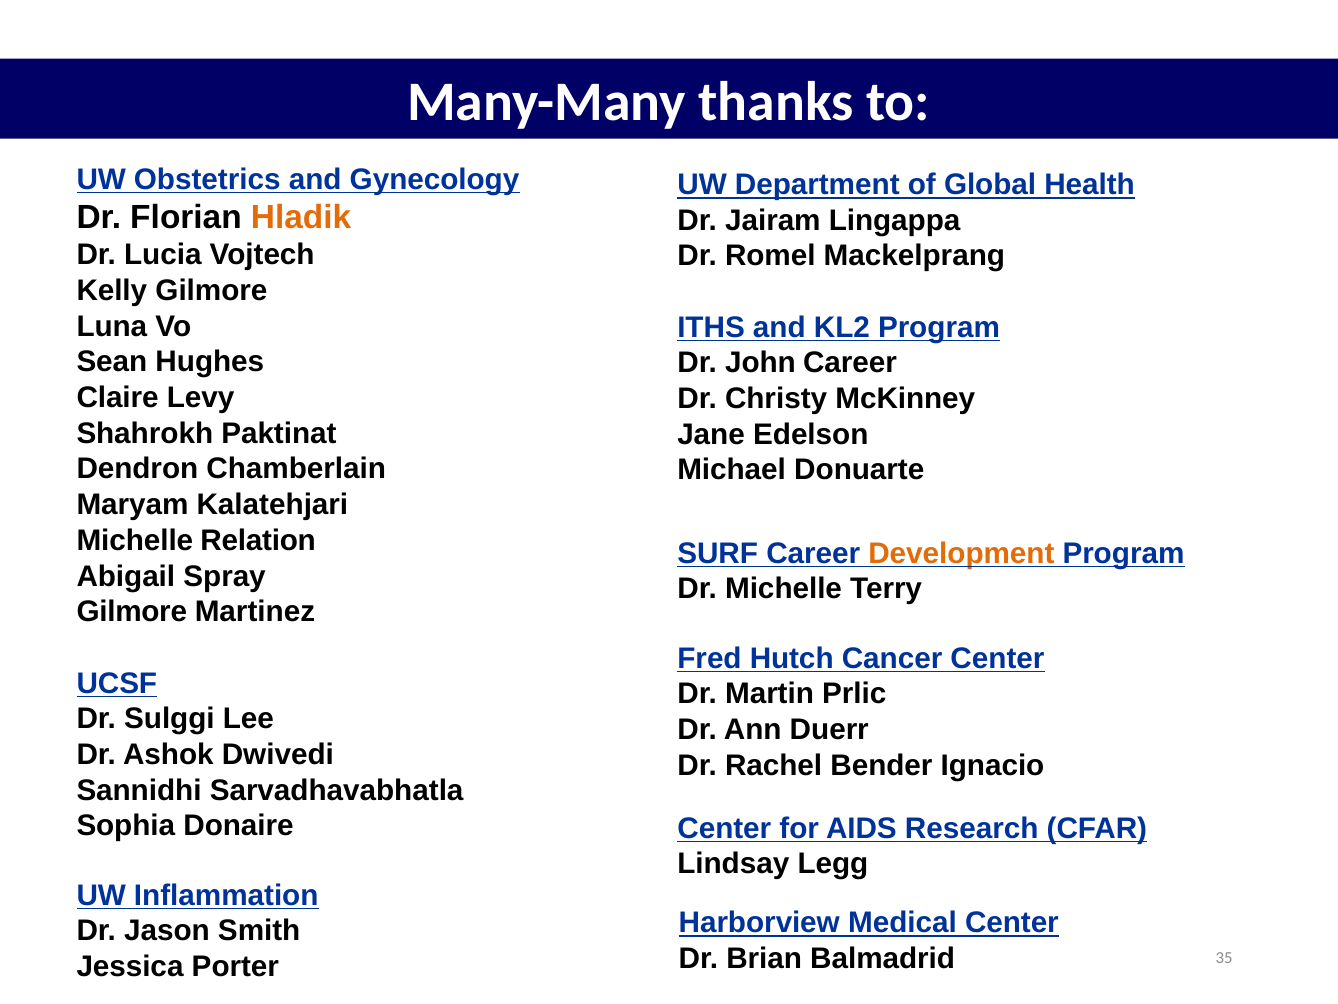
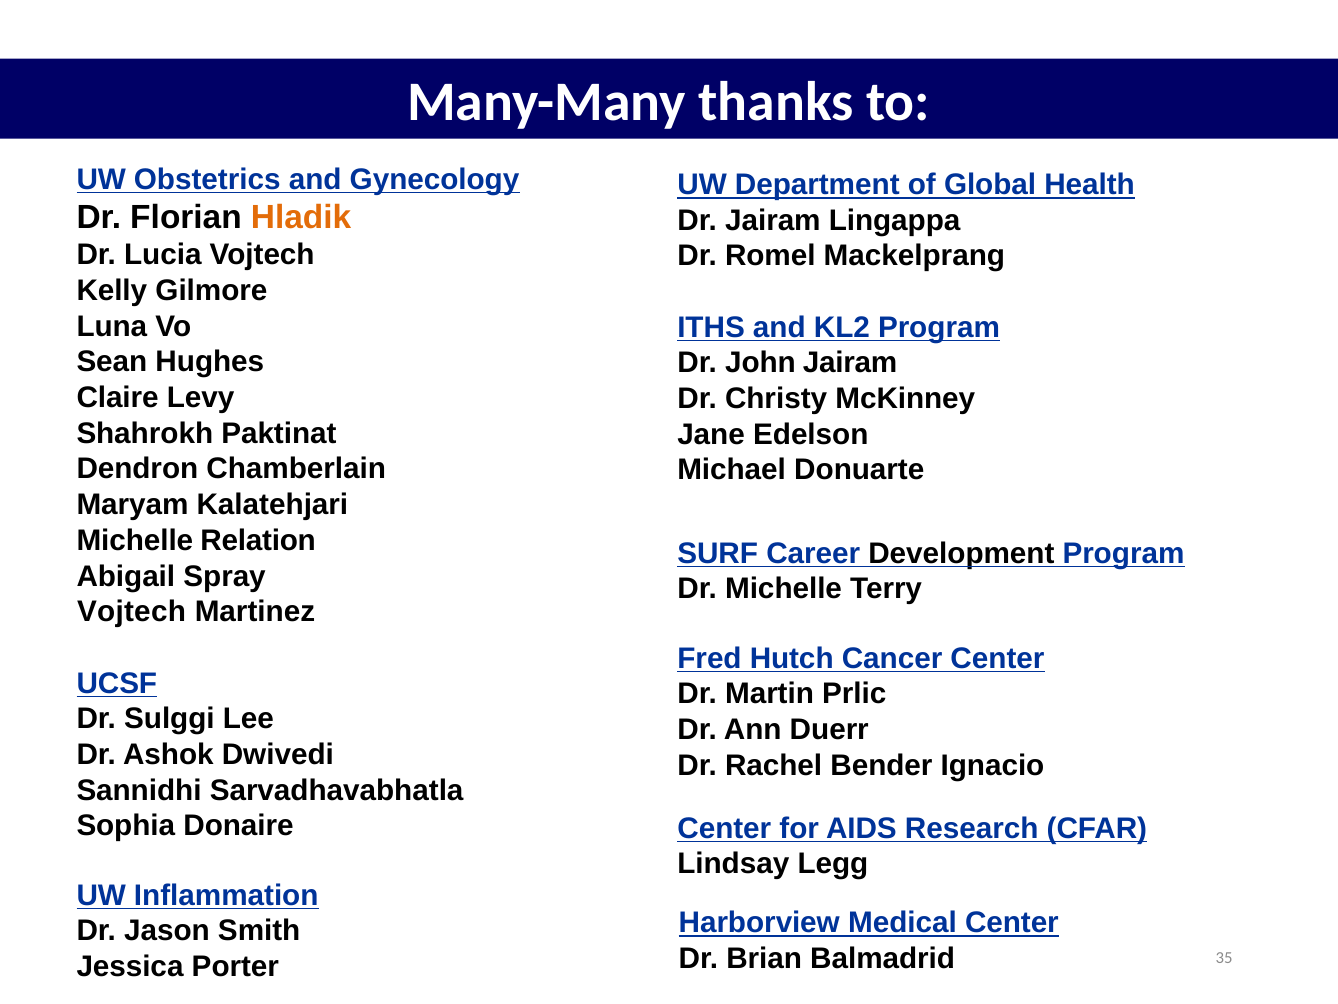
John Career: Career -> Jairam (850, 363)
Development colour: orange -> black (961, 553)
Gilmore: Gilmore -> Vojtech (132, 612)
